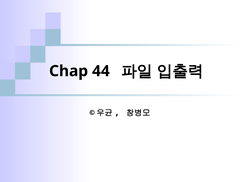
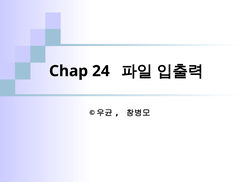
44: 44 -> 24 (101, 71)
